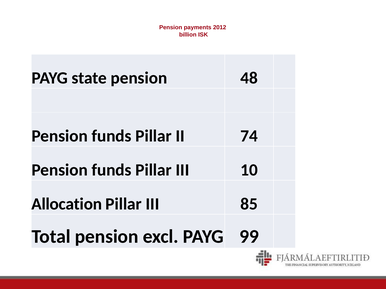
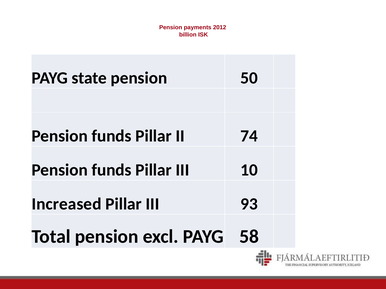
48: 48 -> 50 (249, 78)
Allocation: Allocation -> Increased (67, 204)
85: 85 -> 93 (249, 204)
99: 99 -> 58 (249, 237)
